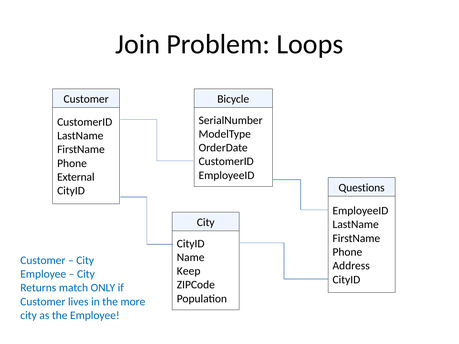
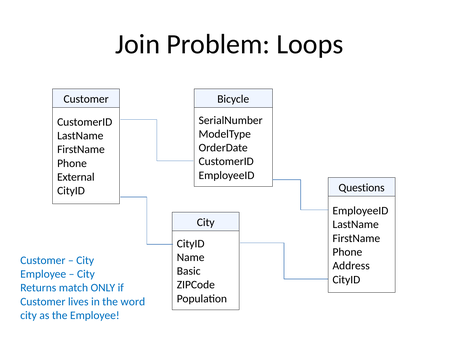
Keep: Keep -> Basic (189, 271)
more: more -> word (133, 302)
